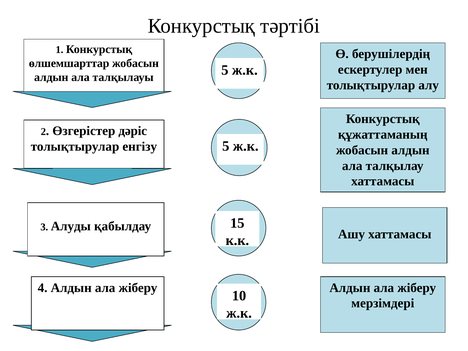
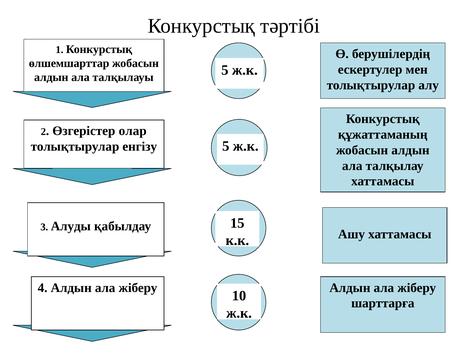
дәріс: дәріс -> олар (133, 131)
мерзімдері: мерзімдері -> шарттарға (383, 303)
